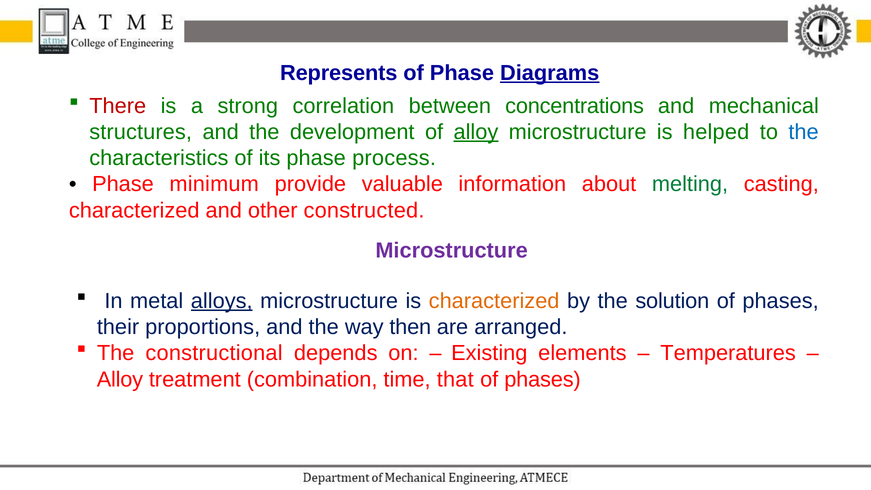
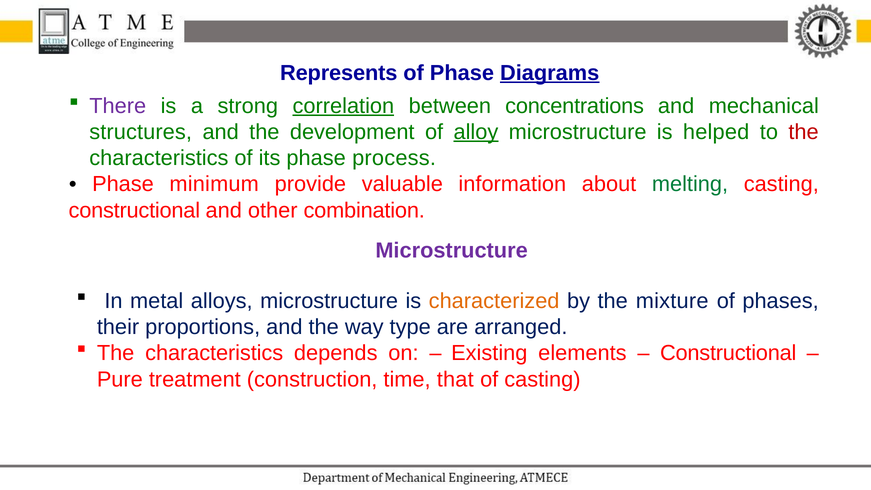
There colour: red -> purple (118, 106)
correlation underline: none -> present (343, 106)
the colour: blue -> red (804, 132)
characterized: characterized -> constructional (134, 210)
constructed: constructed -> combination (364, 210)
alloys underline: present -> none (222, 301)
solution: solution -> mixture (672, 301)
then: then -> type (410, 327)
constructional: constructional -> characteristics (214, 353)
Temperatures: Temperatures -> Constructional (728, 353)
Alloy: Alloy -> Pure (120, 379)
combination: combination -> construction (312, 379)
phases: phases -> casting (542, 379)
